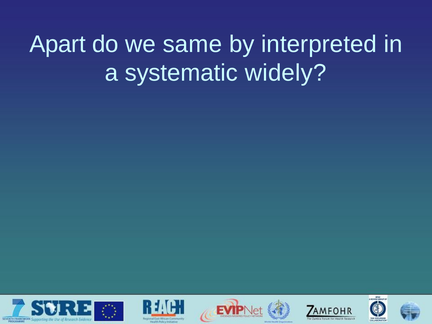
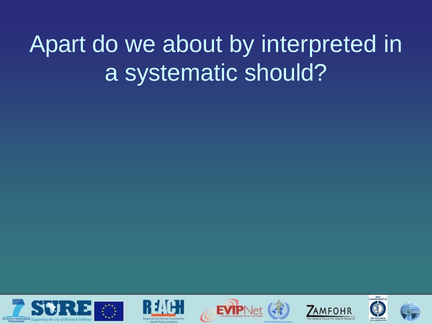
same: same -> about (193, 44)
widely: widely -> should (286, 73)
